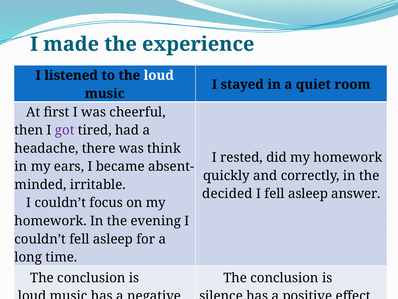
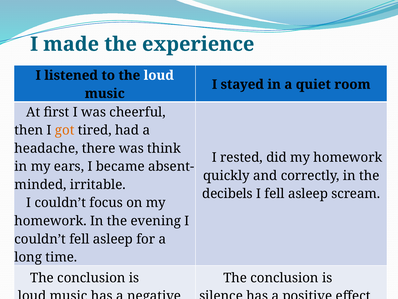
got colour: purple -> orange (65, 130)
decided: decided -> decibels (227, 193)
answer: answer -> scream (356, 193)
